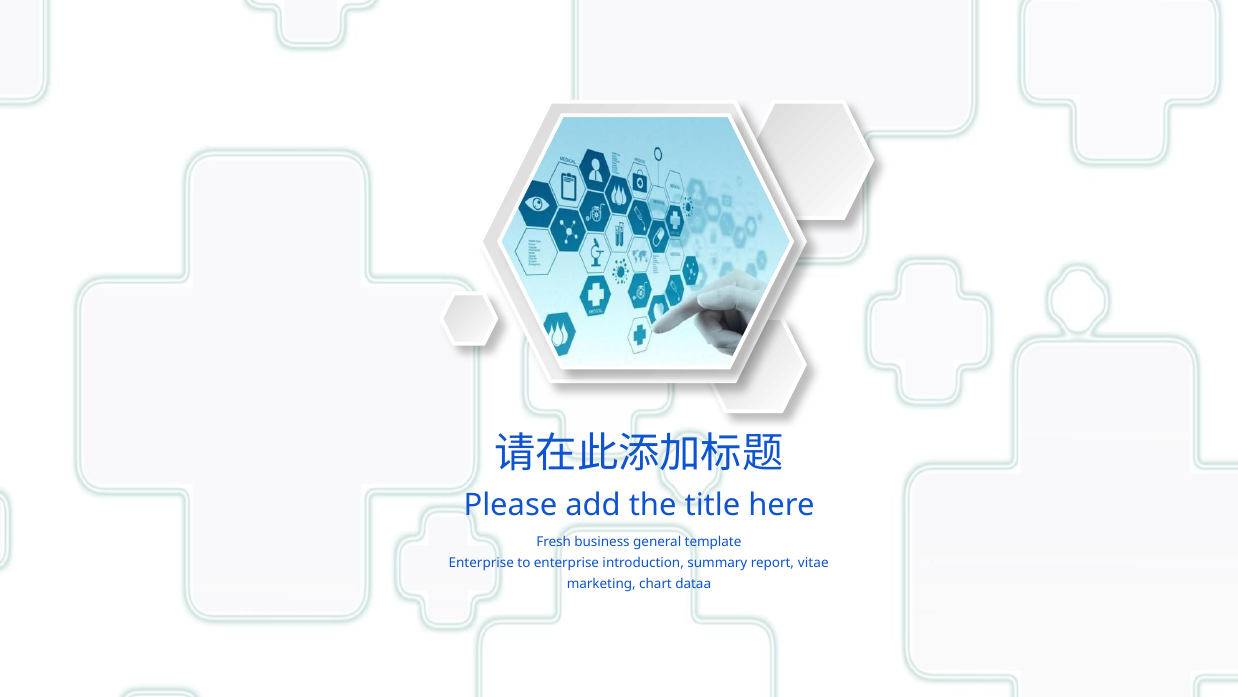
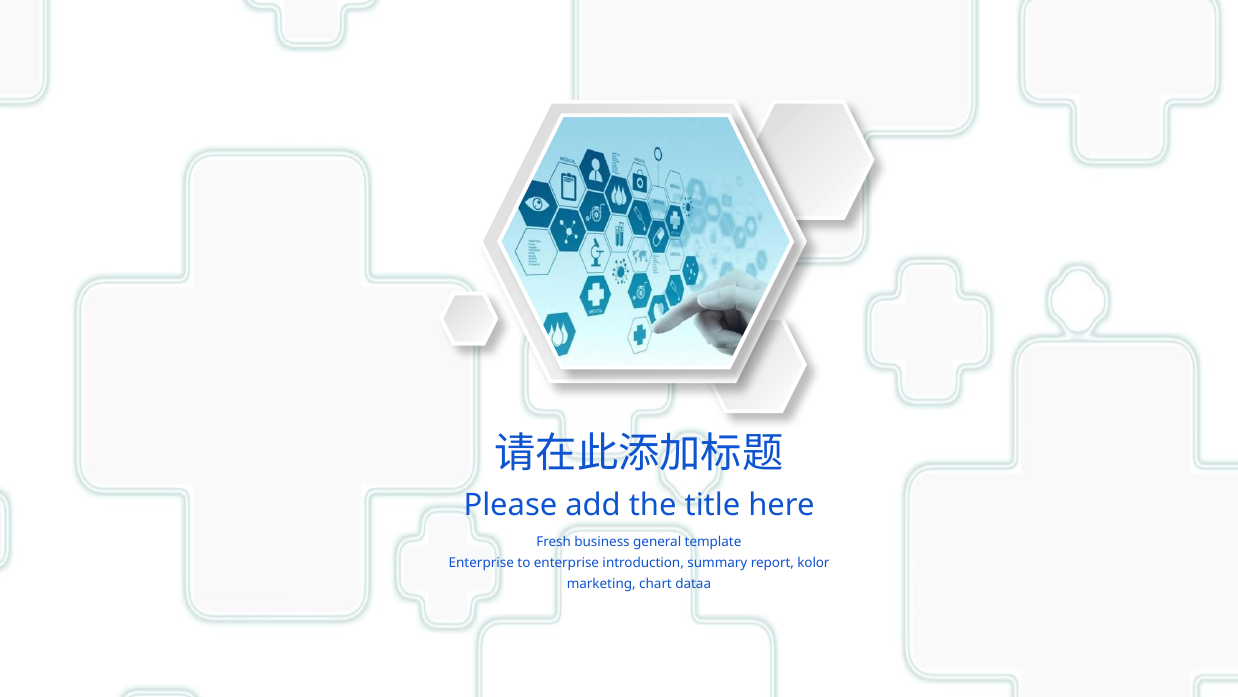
vitae: vitae -> kolor (813, 563)
